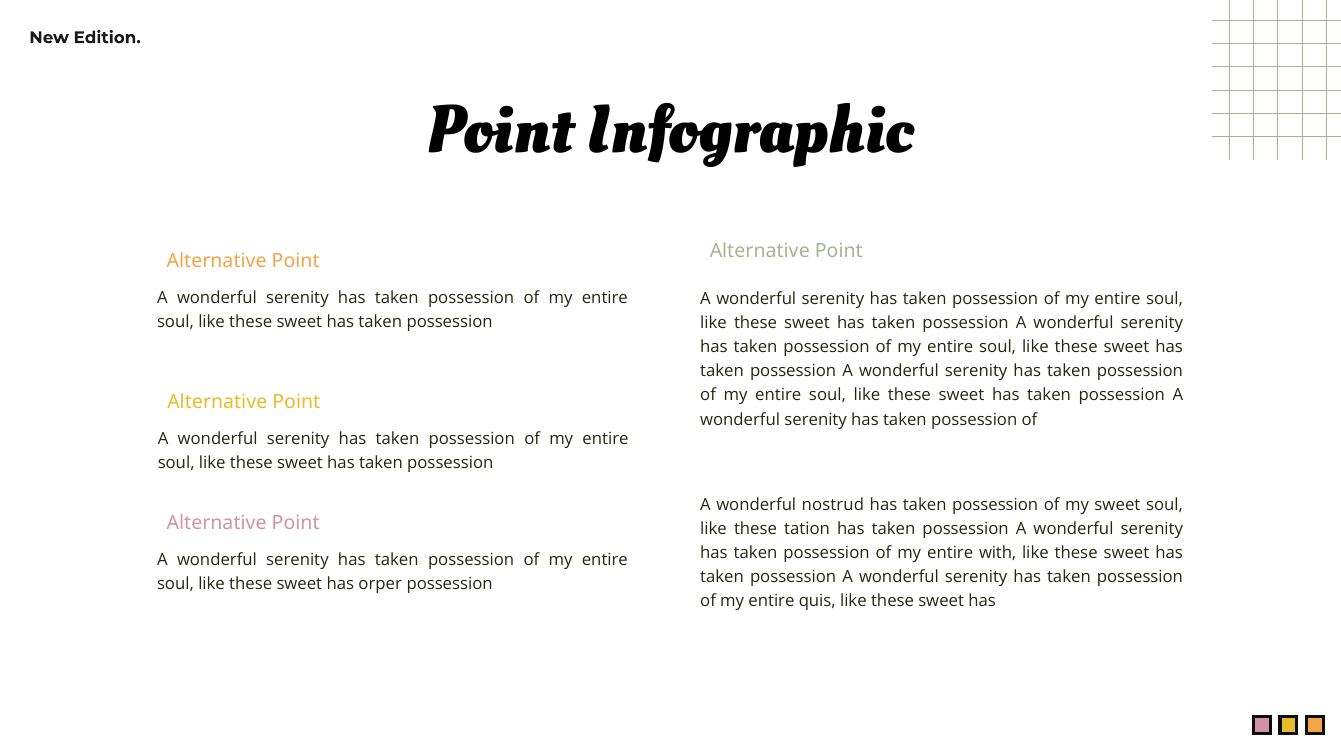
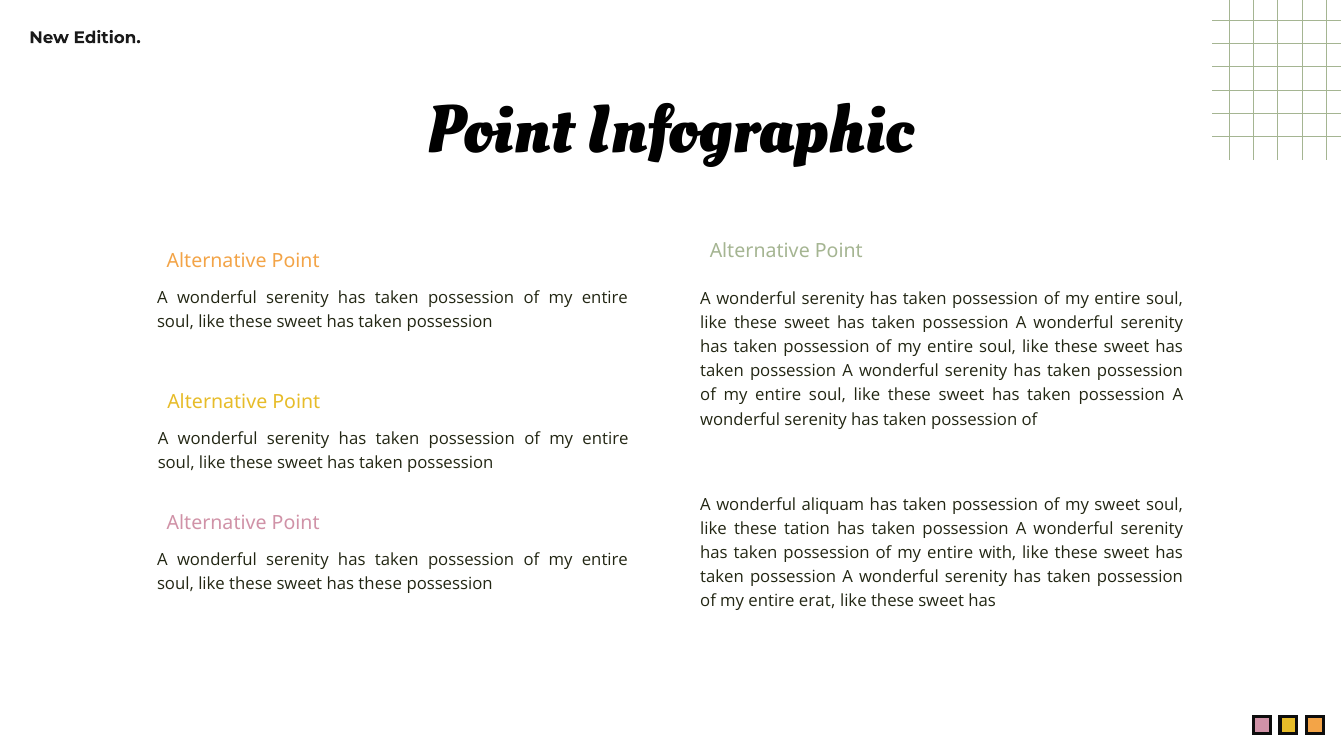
nostrud: nostrud -> aliquam (833, 505)
has orper: orper -> these (380, 584)
quis: quis -> erat (817, 601)
